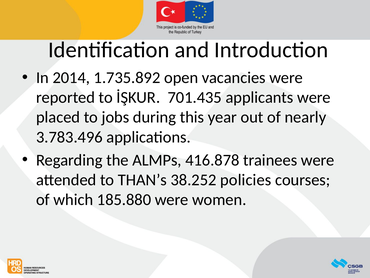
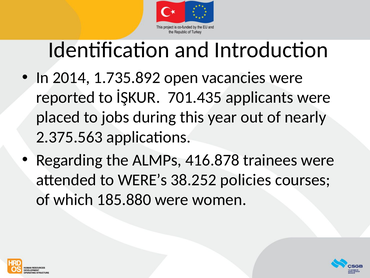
3.783.496: 3.783.496 -> 2.375.563 (69, 137)
THAN’s: THAN’s -> WERE’s (142, 180)
